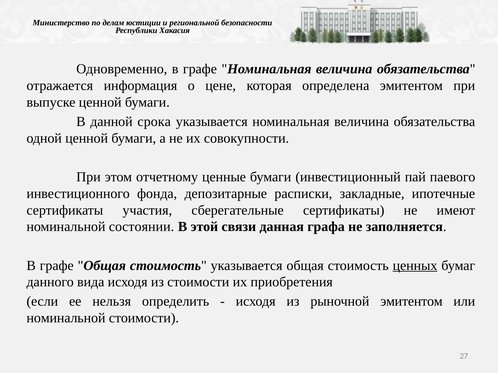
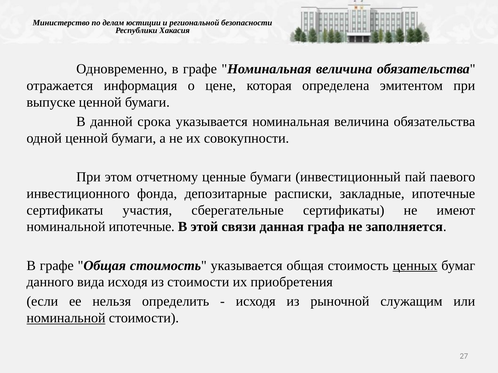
номинальной состоянии: состоянии -> ипотечные (142, 227)
рыночной эмитентом: эмитентом -> служащим (411, 302)
номинальной underline: none -> present (66, 318)
